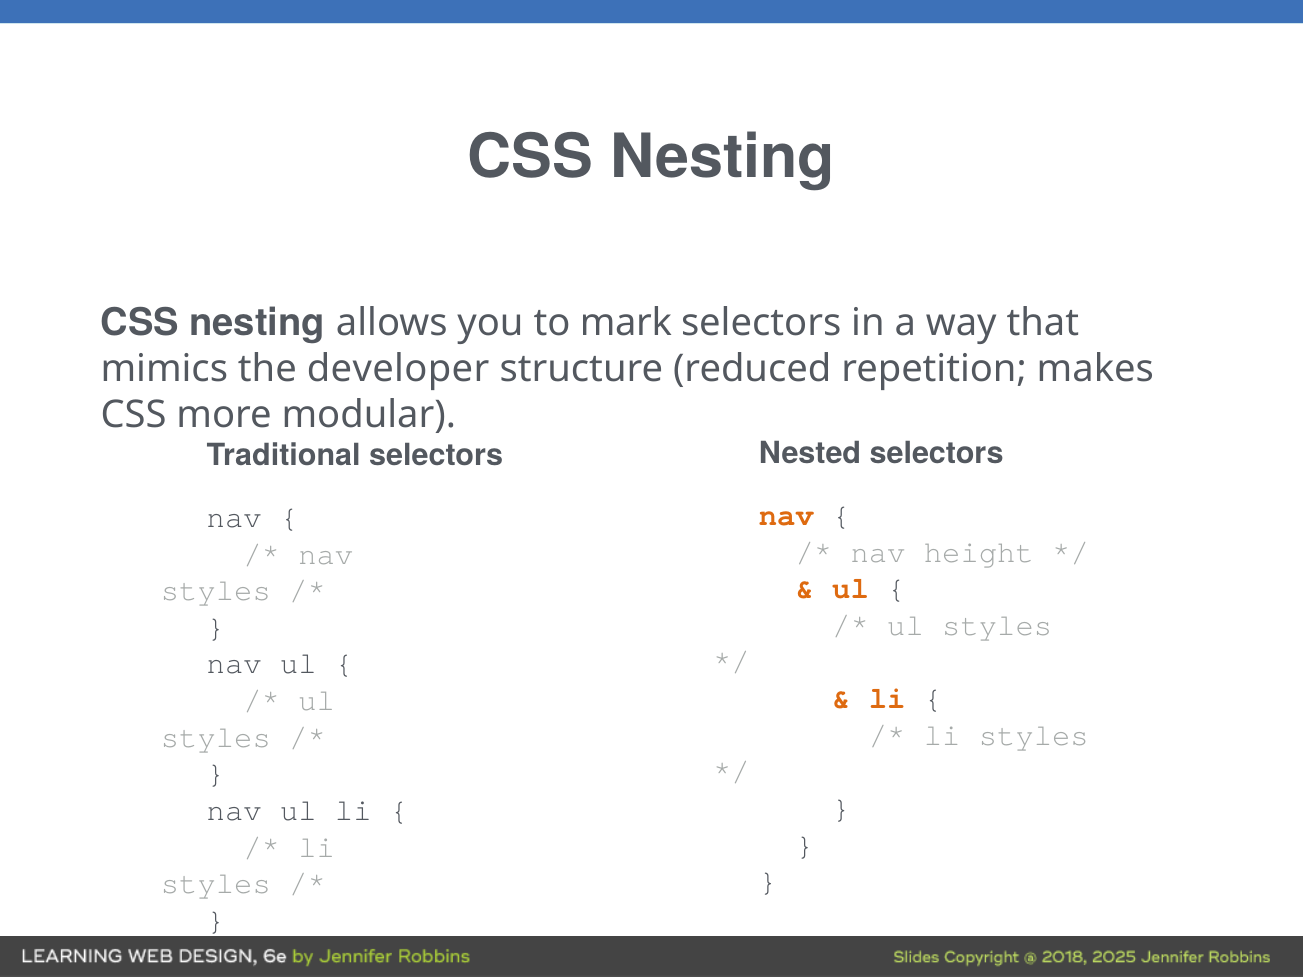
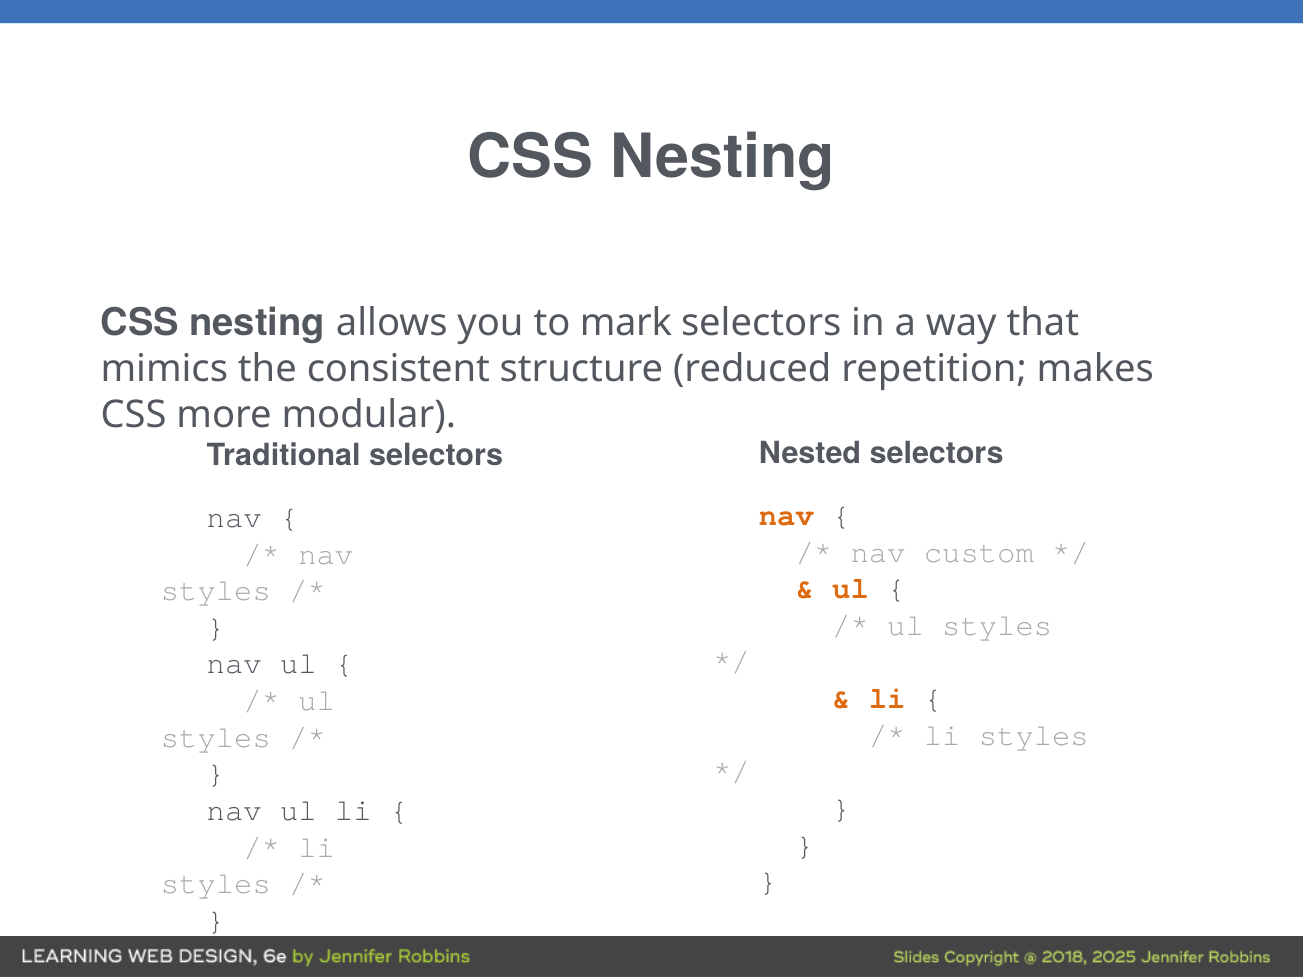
developer: developer -> consistent (398, 369)
height: height -> custom (979, 552)
